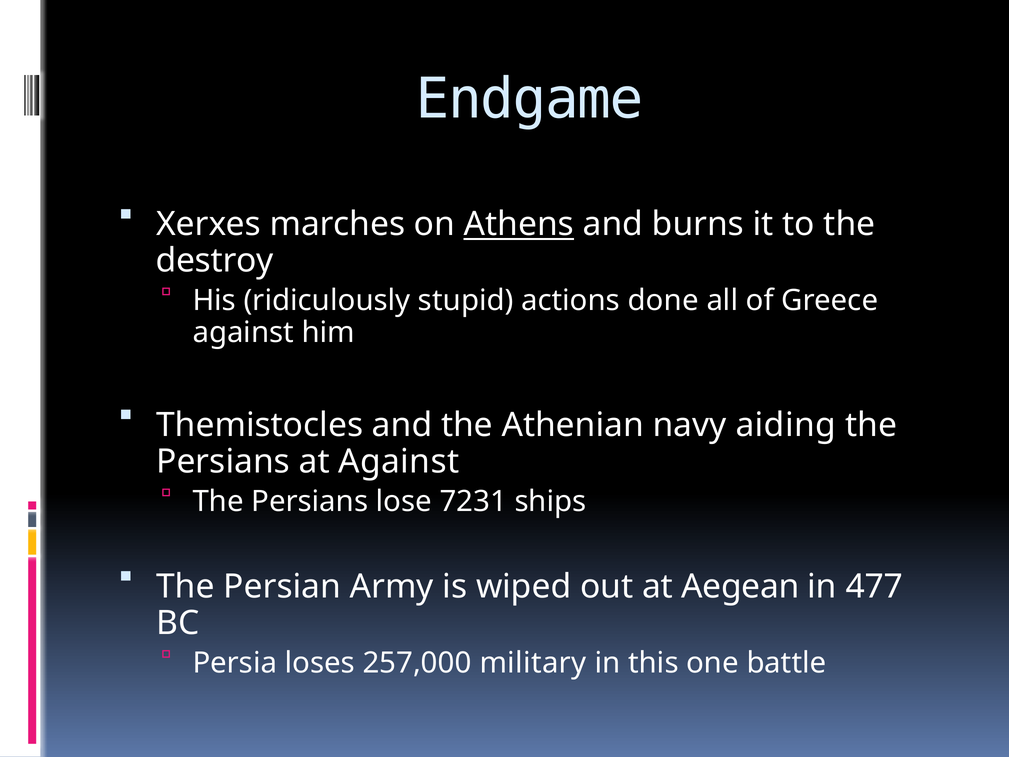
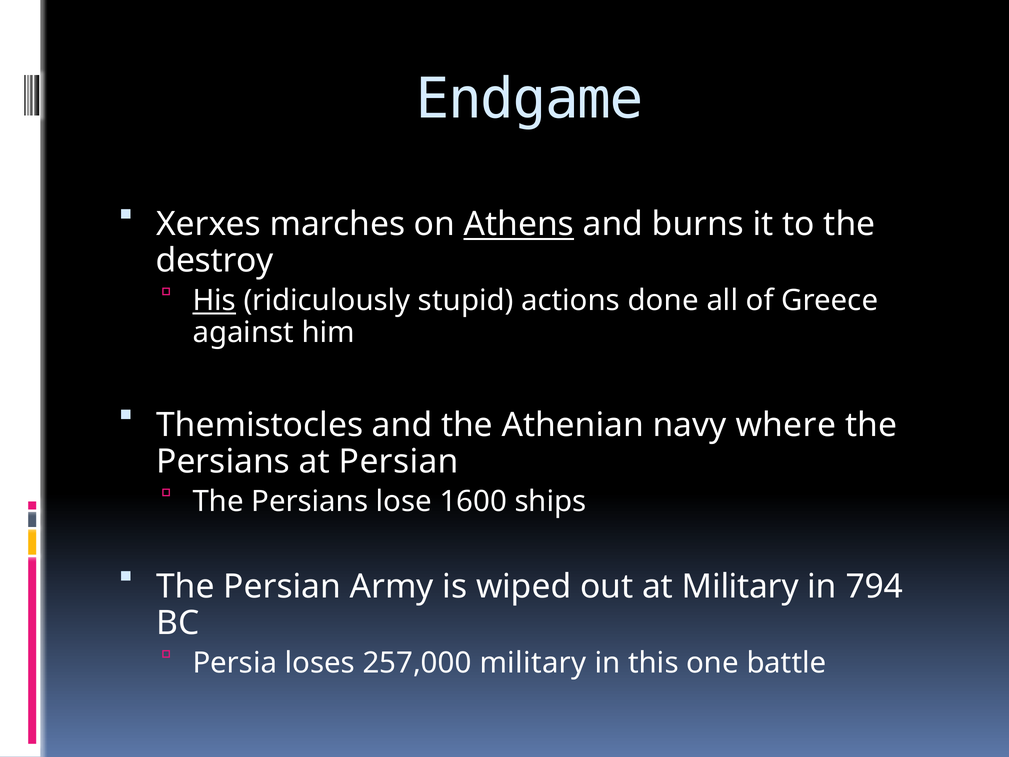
His underline: none -> present (214, 301)
aiding: aiding -> where (786, 425)
at Against: Against -> Persian (399, 461)
7231: 7231 -> 1600 (473, 501)
at Aegean: Aegean -> Military (740, 587)
477: 477 -> 794 (874, 587)
